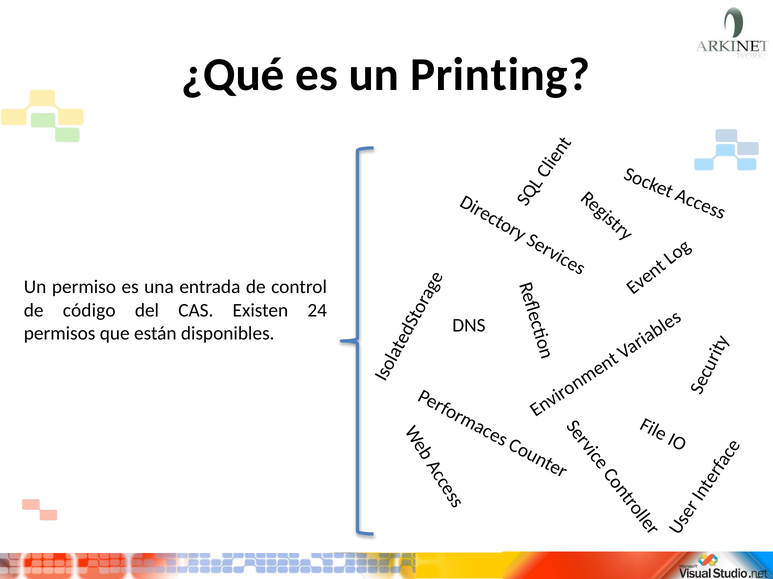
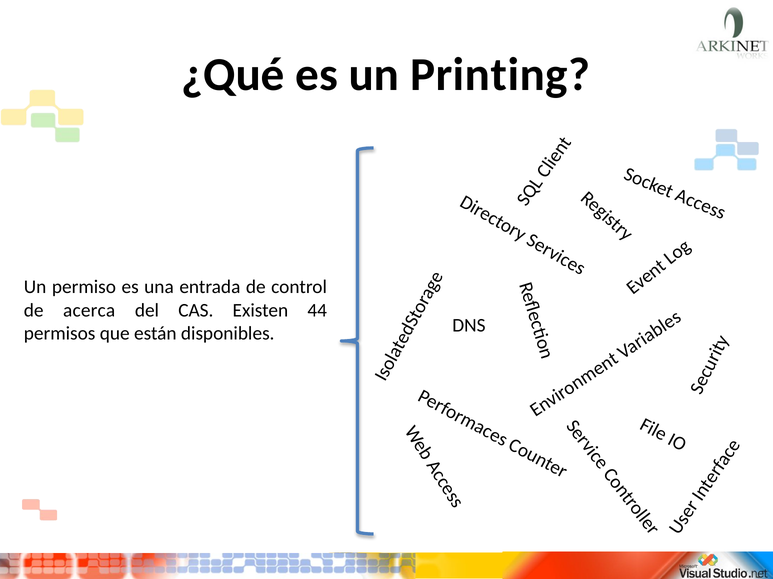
código: código -> acerca (89, 311)
24: 24 -> 44 (317, 311)
